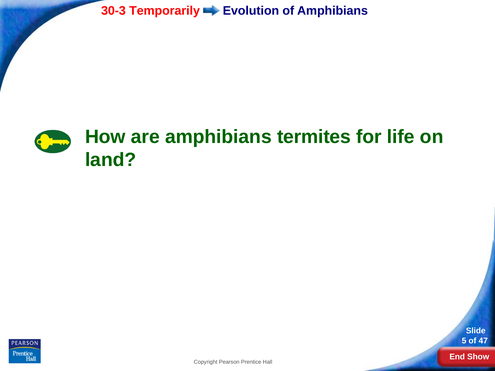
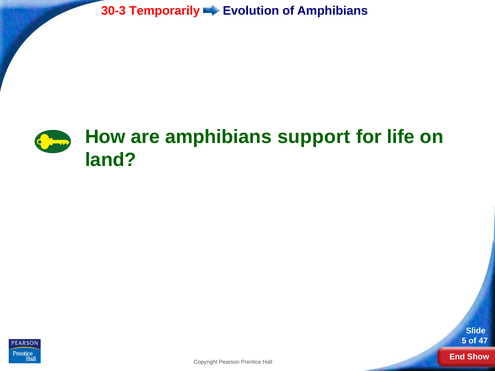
termites: termites -> support (314, 137)
